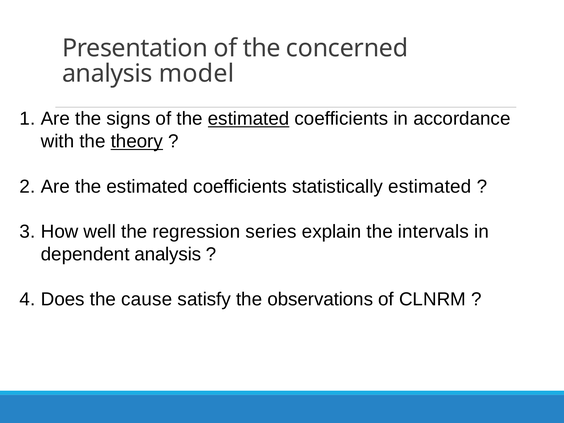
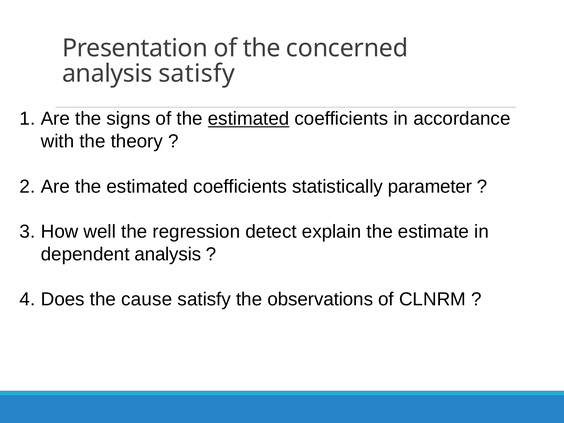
analysis model: model -> satisfy (197, 74)
theory underline: present -> none (137, 141)
statistically estimated: estimated -> parameter (430, 186)
series: series -> detect (271, 232)
intervals: intervals -> estimate (433, 232)
